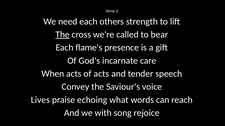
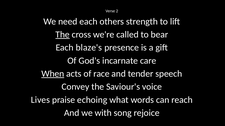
flame's: flame's -> blaze's (89, 48)
When underline: none -> present (53, 74)
of acts: acts -> race (101, 74)
